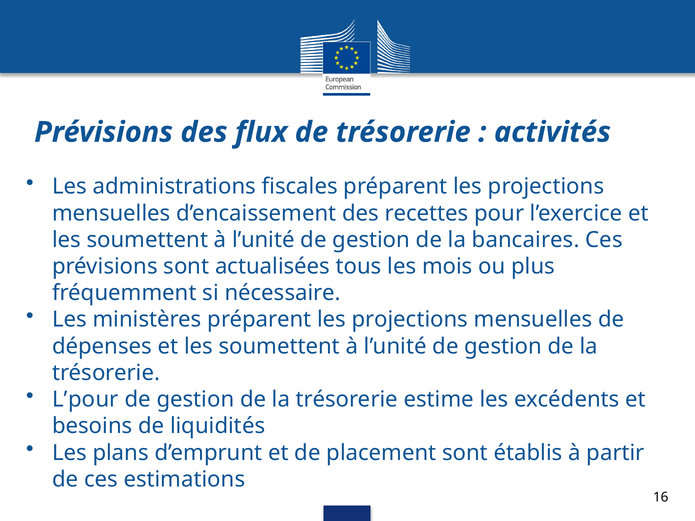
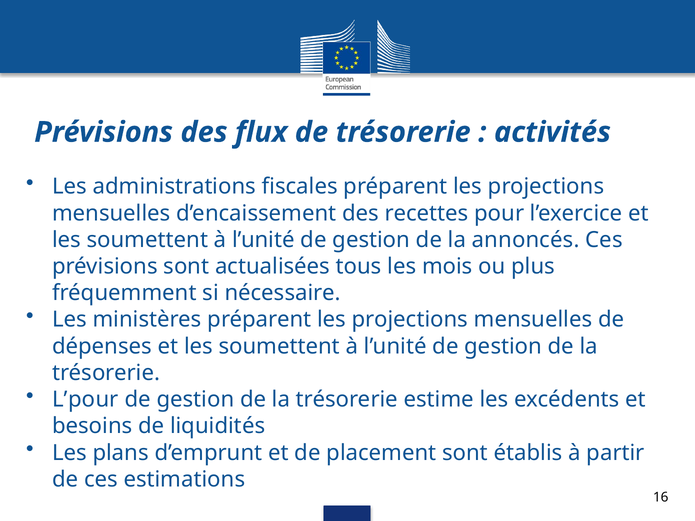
bancaires: bancaires -> annoncés (526, 240)
